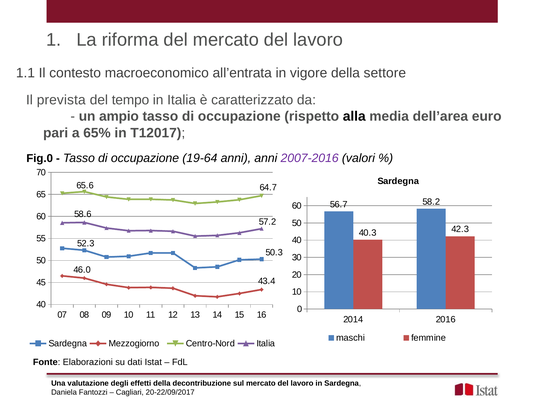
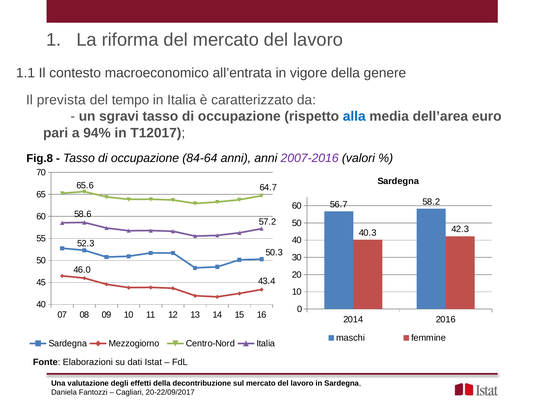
settore: settore -> genere (385, 73)
ampio: ampio -> sgravi (119, 117)
alla colour: black -> blue (354, 117)
65%: 65% -> 94% (97, 133)
Fig.0: Fig.0 -> Fig.8 (40, 158)
19-64: 19-64 -> 84-64 (200, 158)
